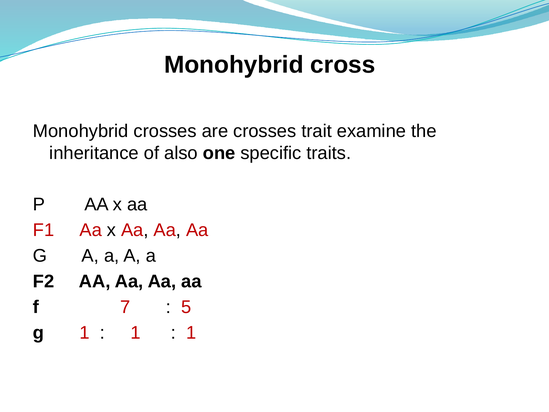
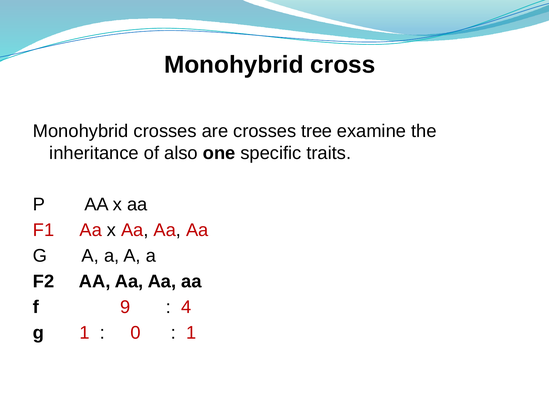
trait: trait -> tree (317, 131)
7: 7 -> 9 (125, 307)
5: 5 -> 4 (186, 307)
1: 1 -> 0 (135, 332)
